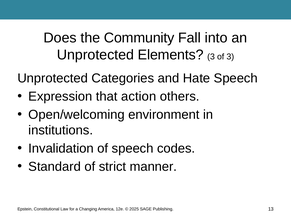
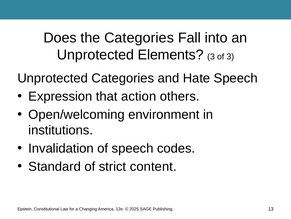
the Community: Community -> Categories (139, 38)
manner: manner -> content (153, 166)
